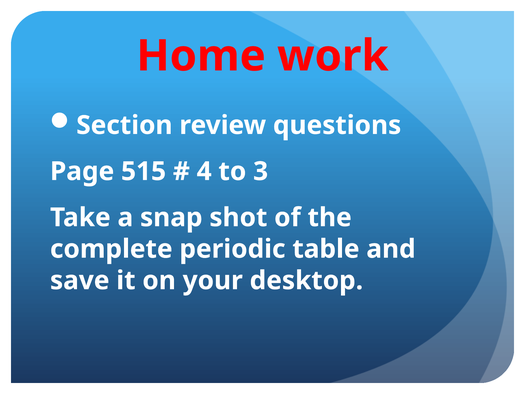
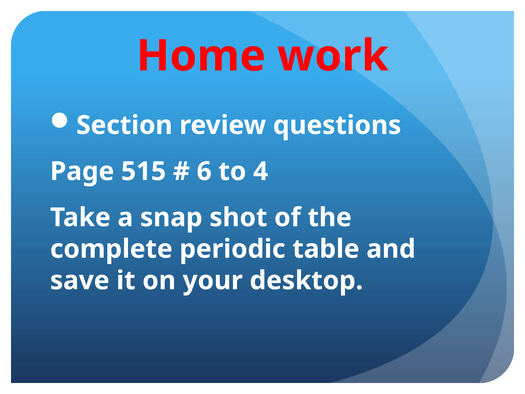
4: 4 -> 6 (204, 171)
3: 3 -> 4 (261, 171)
